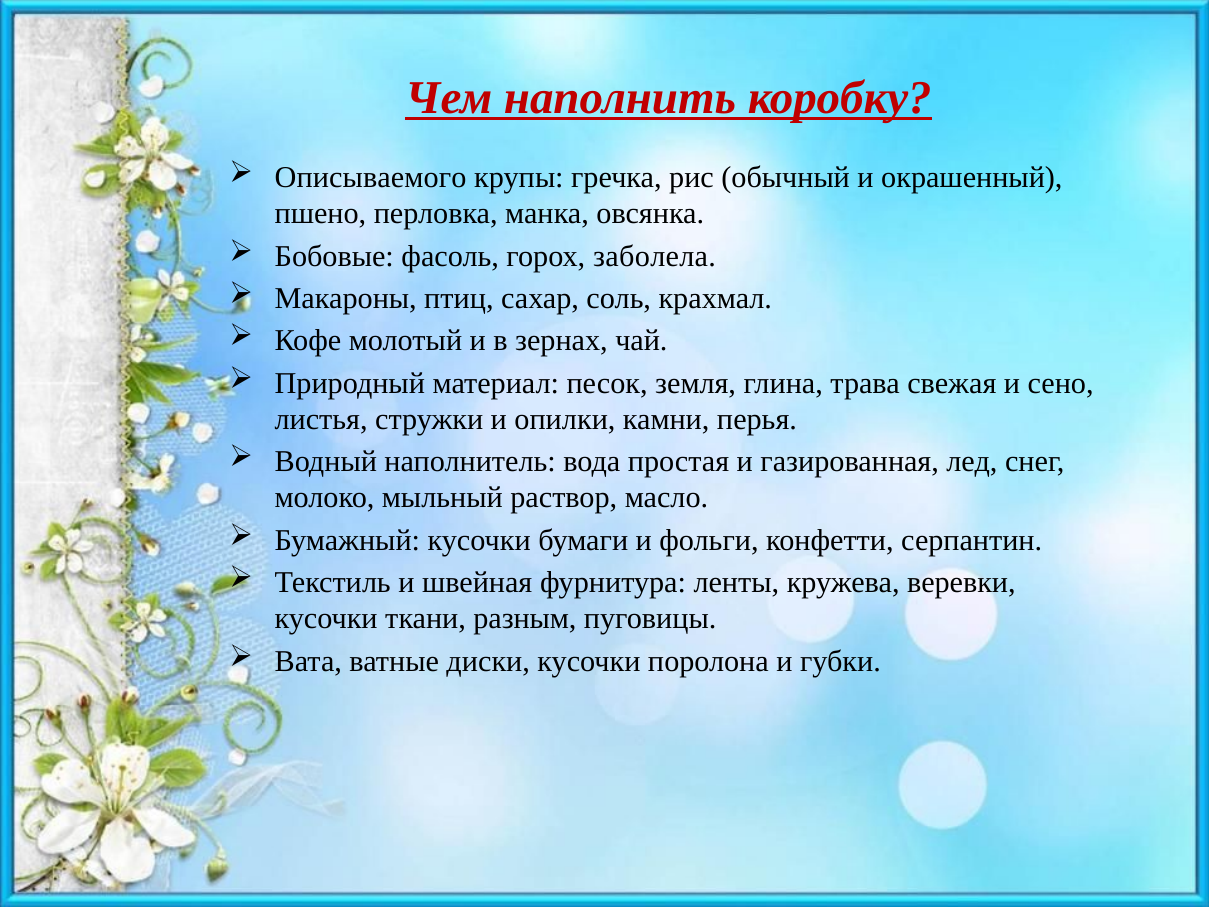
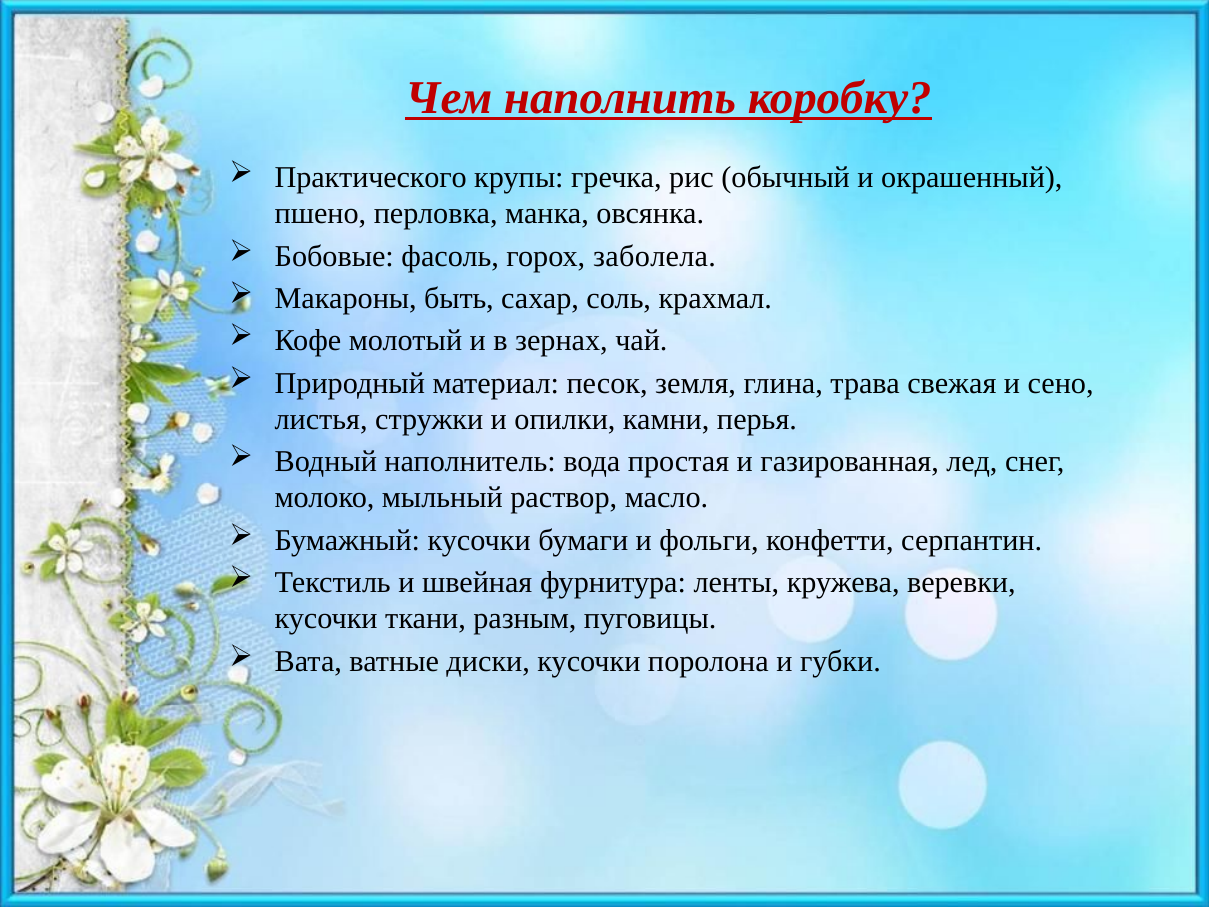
Описываемого: Описываемого -> Практического (371, 177)
птиц: птиц -> быть (459, 298)
